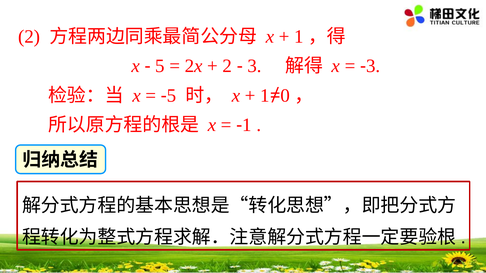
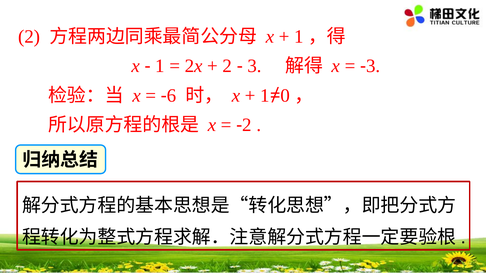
5: 5 -> 1 (160, 66)
5: 5 -> 6 (172, 96)
1: 1 -> 2 (247, 125)
